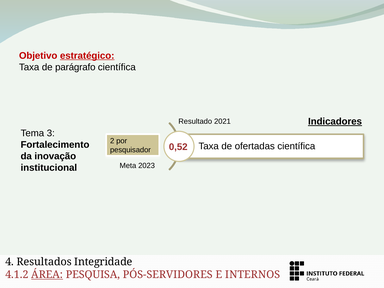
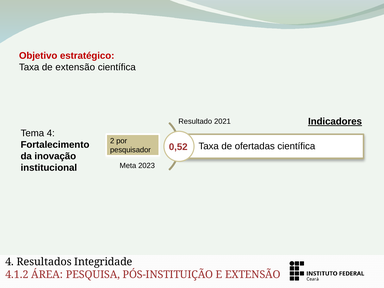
estratégico underline: present -> none (87, 56)
de parágrafo: parágrafo -> extensão (75, 67)
Tema 3: 3 -> 4 (51, 133)
ÁREA underline: present -> none (47, 275)
PÓS-SERVIDORES: PÓS-SERVIDORES -> PÓS-INSTITUIÇÃO (168, 275)
E INTERNOS: INTERNOS -> EXTENSÃO (253, 275)
